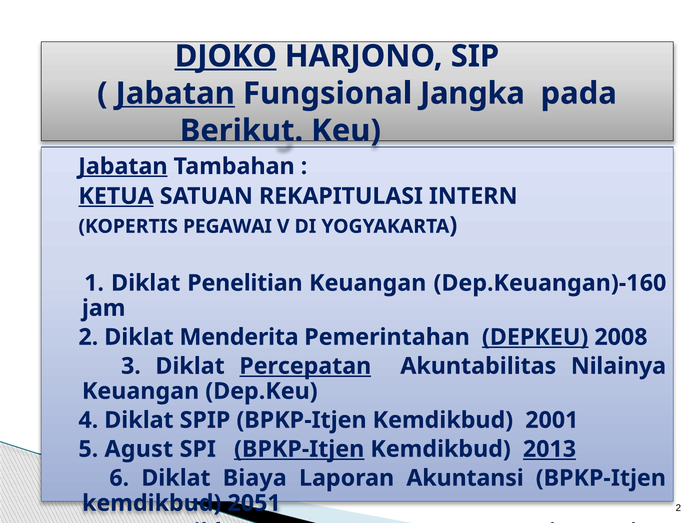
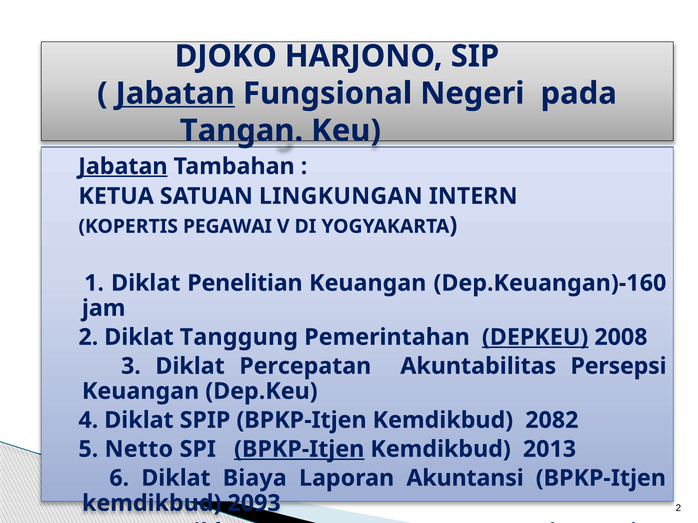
DJOKO underline: present -> none (226, 56)
Jangka: Jangka -> Negeri (472, 94)
Berikut: Berikut -> Tangan (241, 131)
KETUA underline: present -> none (116, 196)
REKAPITULASI: REKAPITULASI -> LINGKUNGAN (341, 196)
Menderita: Menderita -> Tanggung (239, 337)
Percepatan underline: present -> none (305, 366)
Nilainya: Nilainya -> Persepsi (619, 366)
2001: 2001 -> 2082 (552, 421)
Agust: Agust -> Netto (139, 450)
2013 underline: present -> none (549, 450)
2051: 2051 -> 2093 (254, 504)
